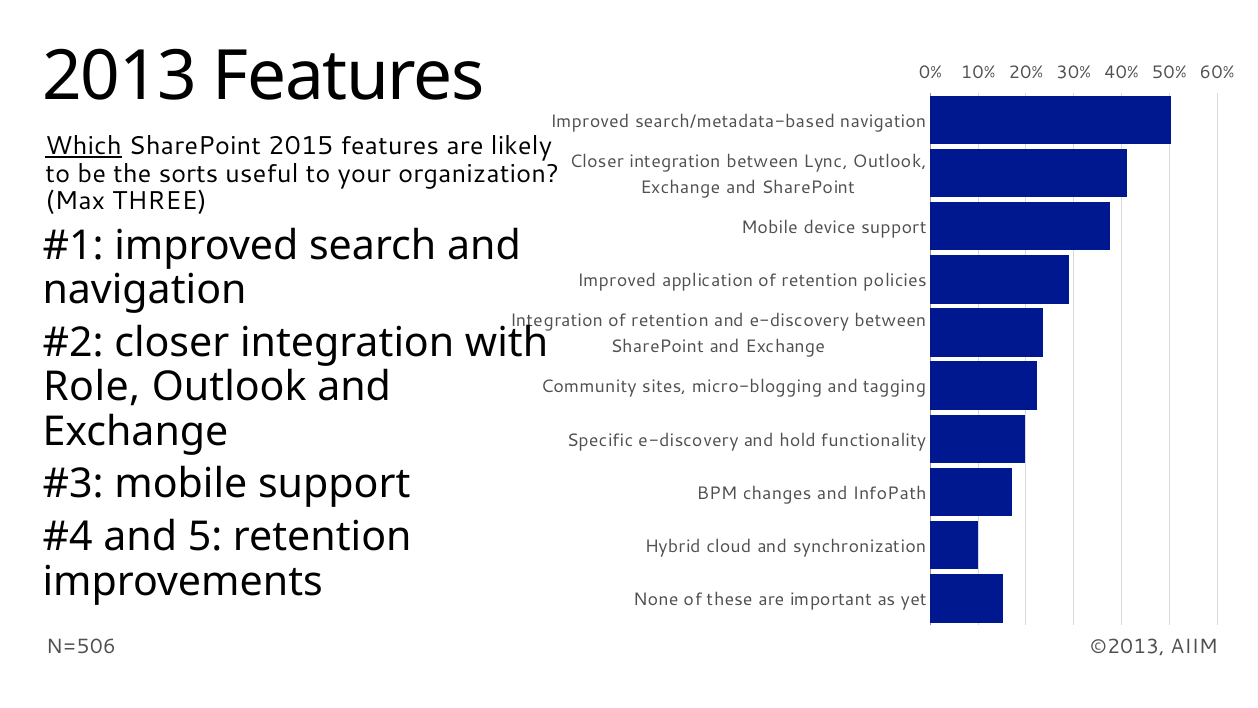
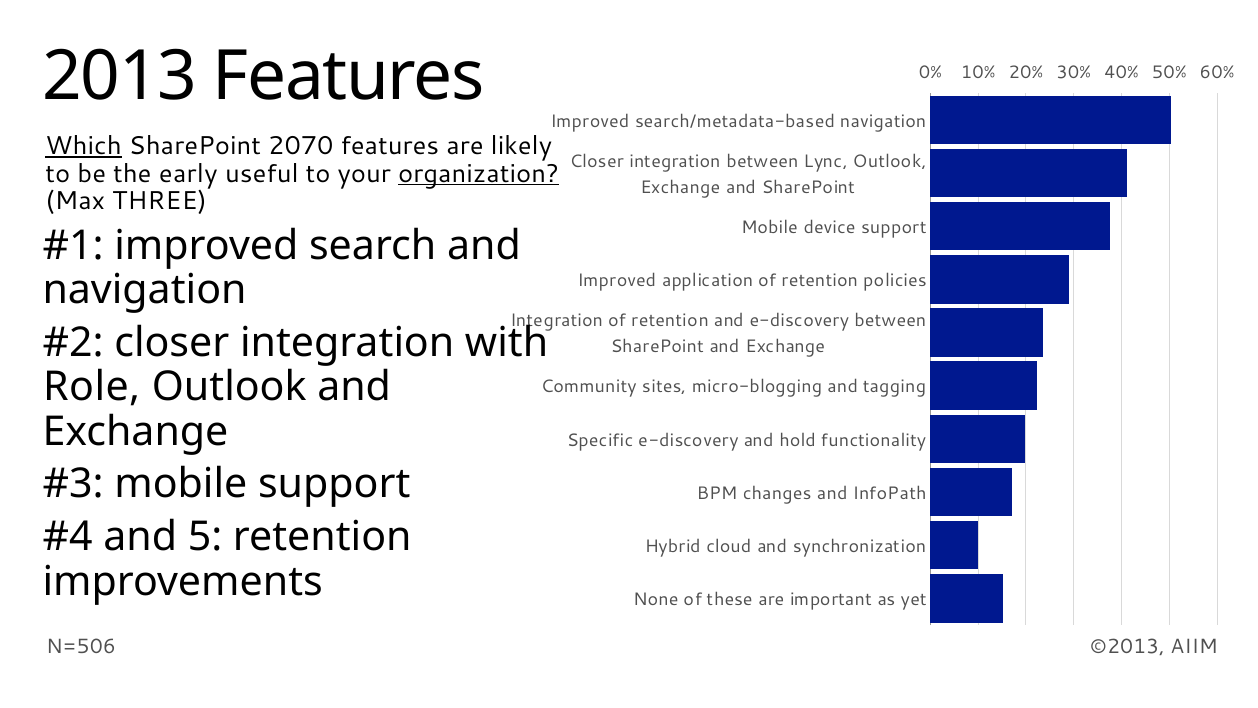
2015: 2015 -> 2070 (301, 146)
sorts: sorts -> early (188, 173)
organization underline: none -> present (479, 173)
